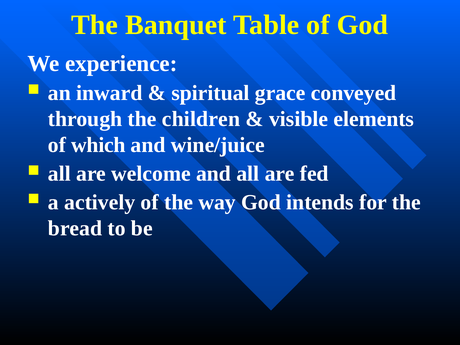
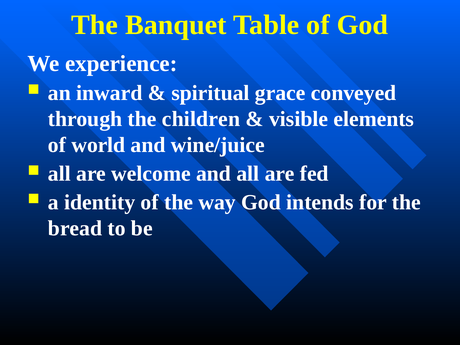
which: which -> world (98, 145)
actively: actively -> identity (100, 202)
